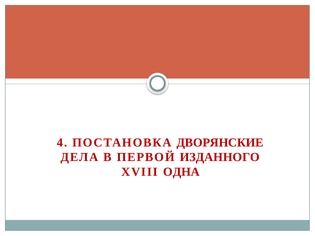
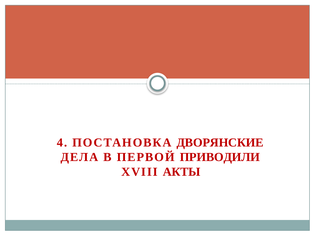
ИЗДАННОГО: ИЗДАННОГО -> ПРИВОДИЛИ (220, 157)
ОДНА: ОДНА -> АКТЫ (182, 172)
